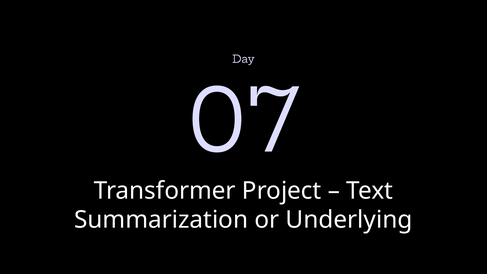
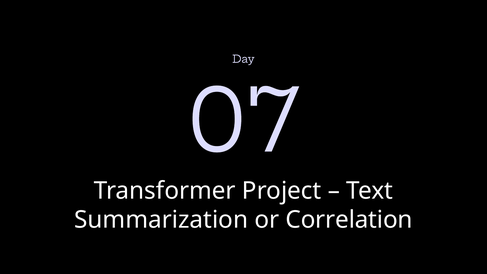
Underlying: Underlying -> Correlation (349, 220)
